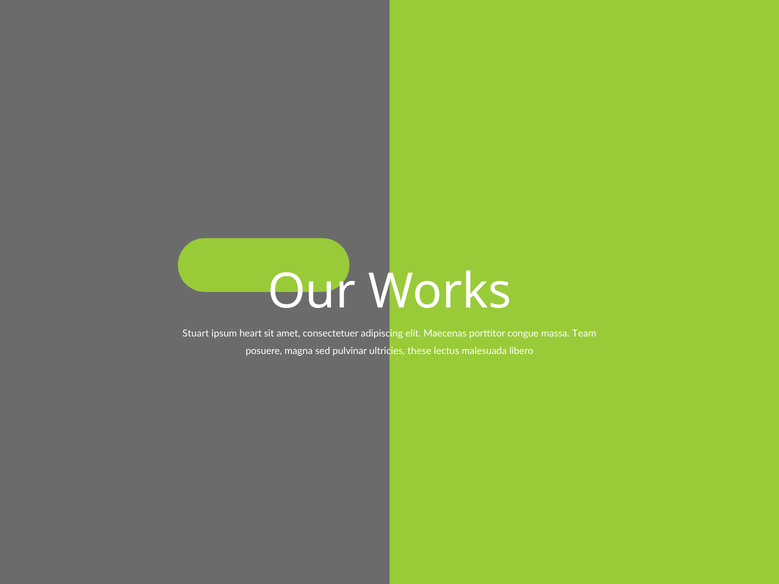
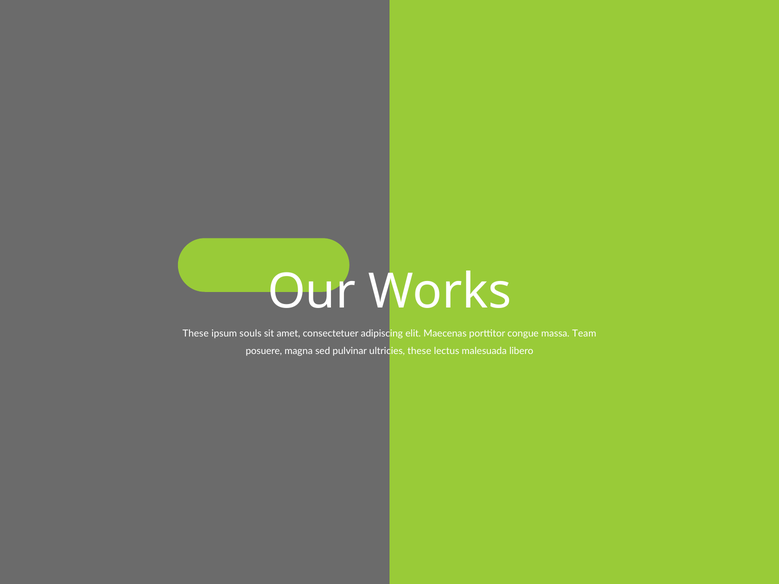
Stuart: Stuart -> These (196, 334)
heart: heart -> souls (251, 334)
